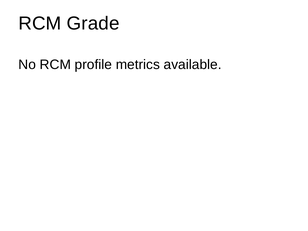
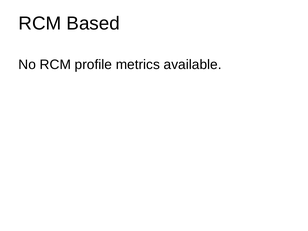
Grade: Grade -> Based (93, 23)
